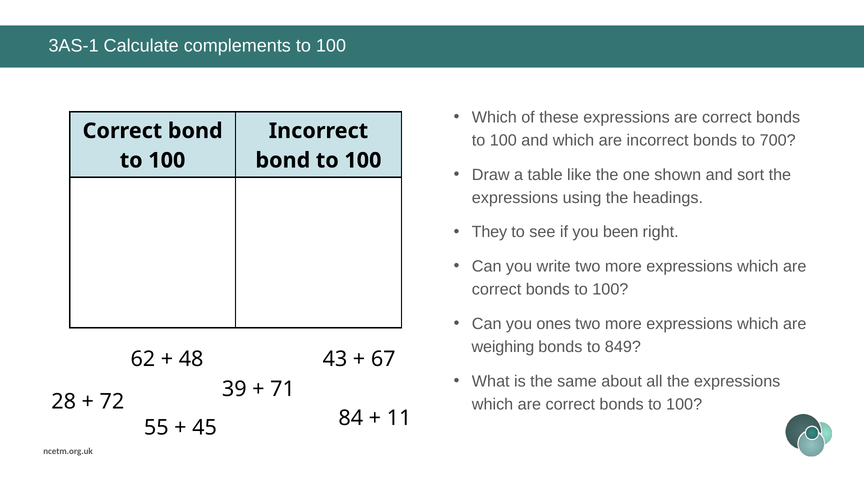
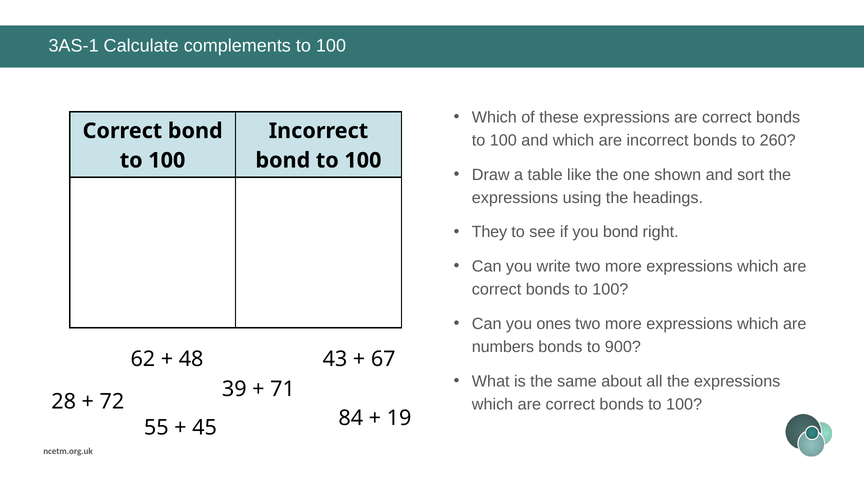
700: 700 -> 260 (778, 141)
you been: been -> bond (621, 232)
weighing: weighing -> numbers (503, 347)
849: 849 -> 900 (623, 347)
11: 11 -> 19 (399, 418)
